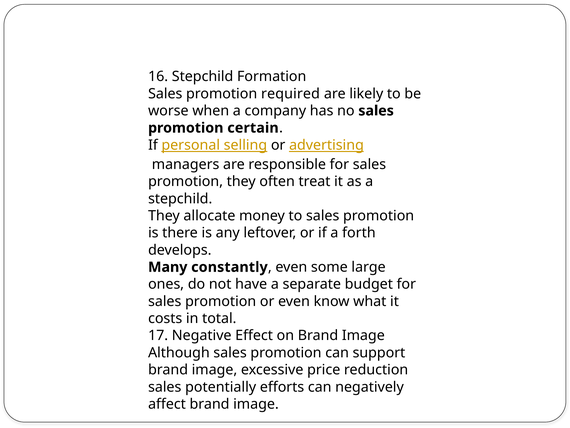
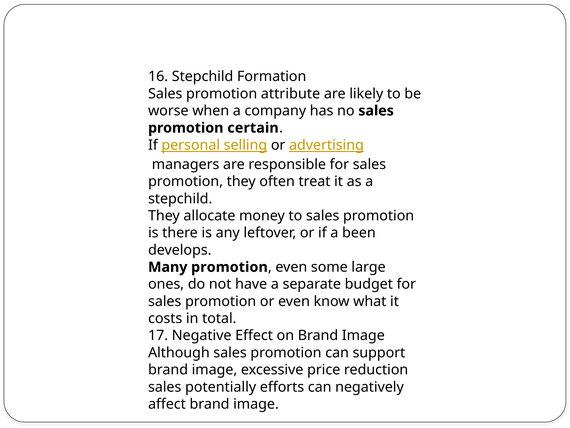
required: required -> attribute (291, 94)
forth: forth -> been (359, 233)
Many constantly: constantly -> promotion (229, 267)
